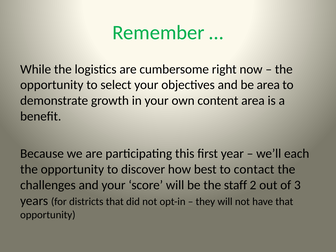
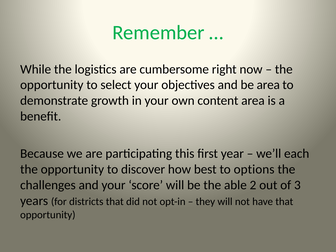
contact: contact -> options (254, 169)
staff: staff -> able (235, 185)
